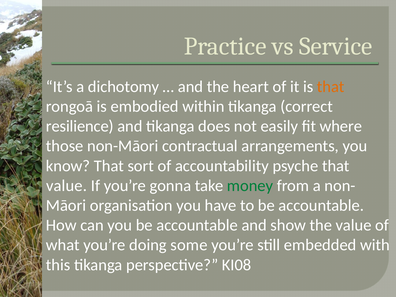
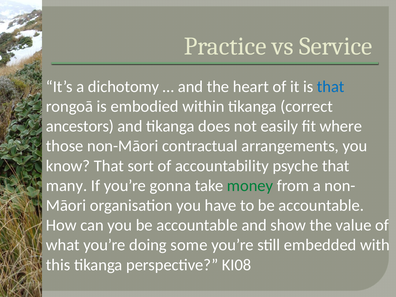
that colour: orange -> blue (331, 87)
resilience: resilience -> ancestors (80, 126)
value: value -> many (67, 186)
